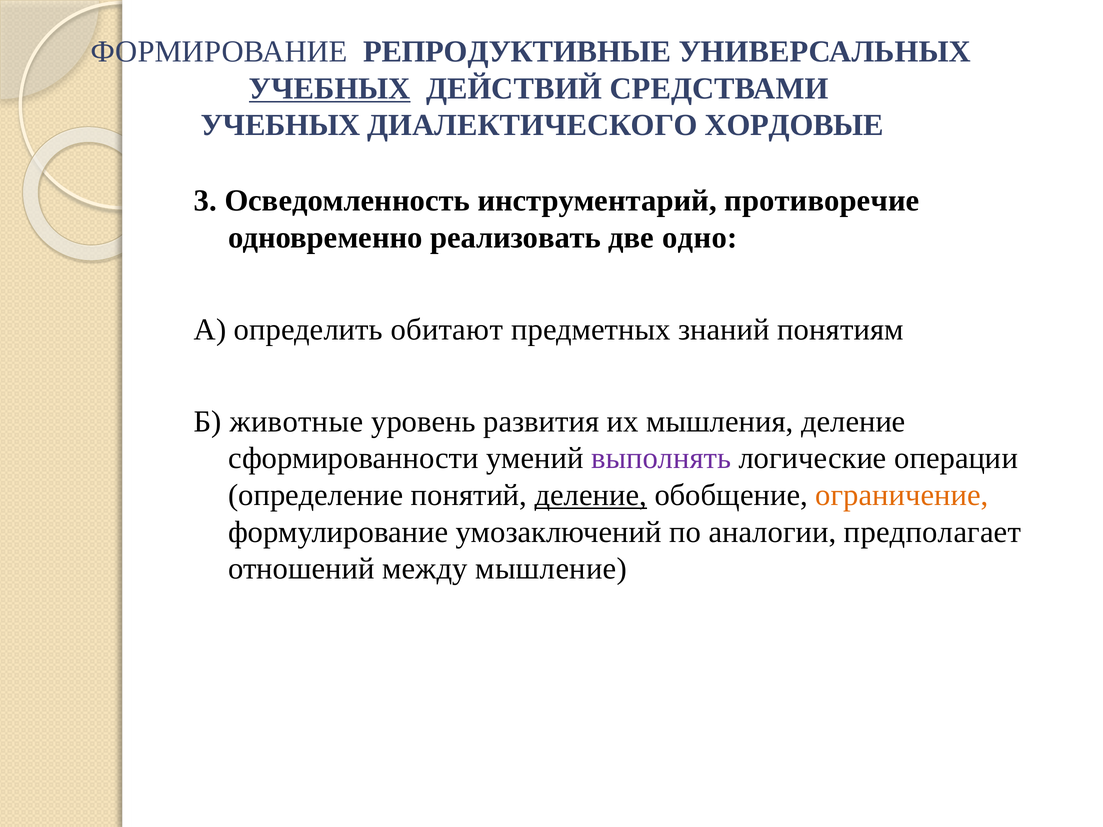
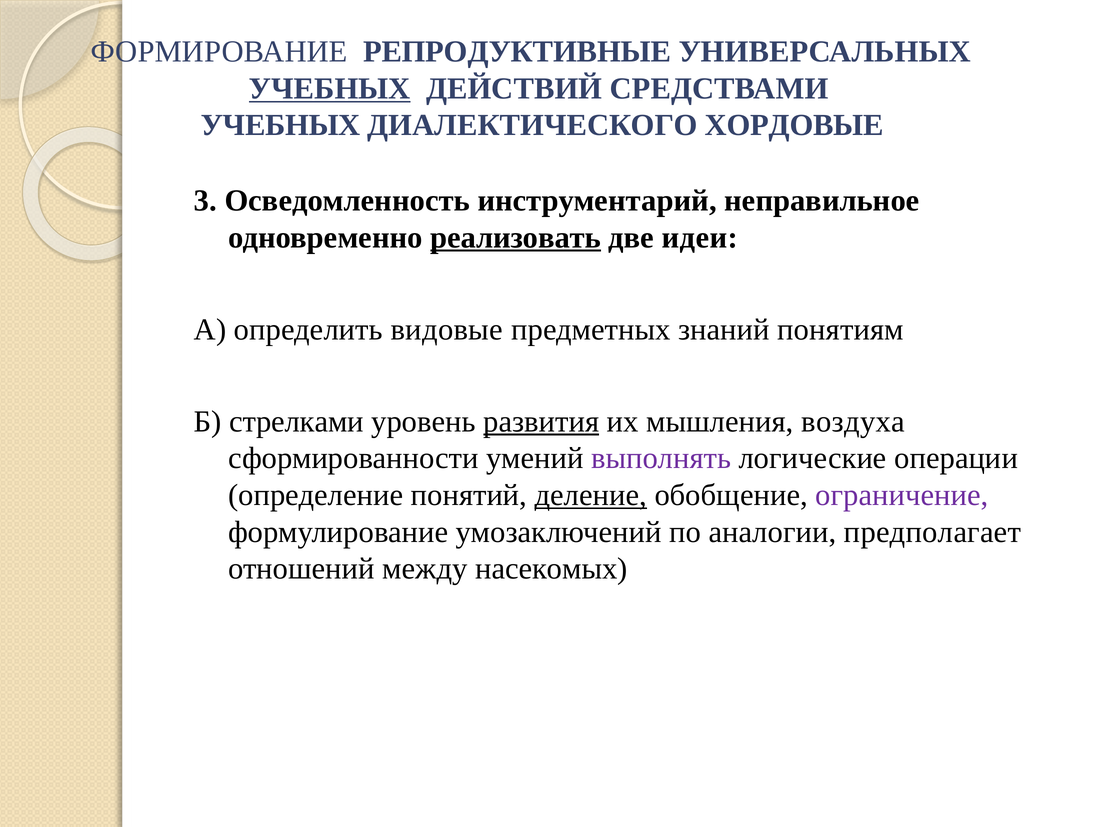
противоречие: противоречие -> неправильное (822, 201)
реализовать underline: none -> present (516, 237)
одно: одно -> идеи (700, 237)
обитают: обитают -> видовые (447, 330)
животные: животные -> стрелками (297, 422)
развития underline: none -> present (541, 422)
мышления деление: деление -> воздуха (853, 422)
ограничение colour: orange -> purple (902, 495)
мышление: мышление -> насекомых (551, 569)
